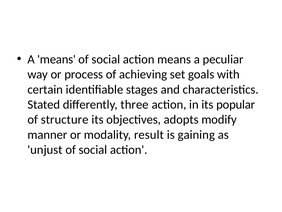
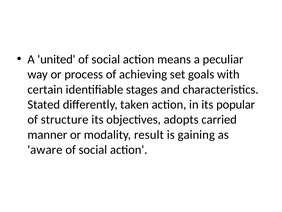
A means: means -> united (57, 59)
three: three -> taken (135, 104)
modify: modify -> carried (219, 119)
unjust: unjust -> aware (45, 149)
